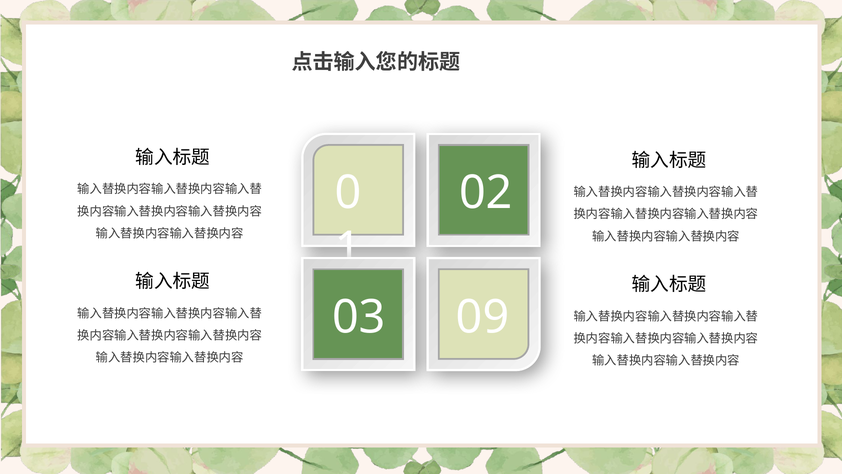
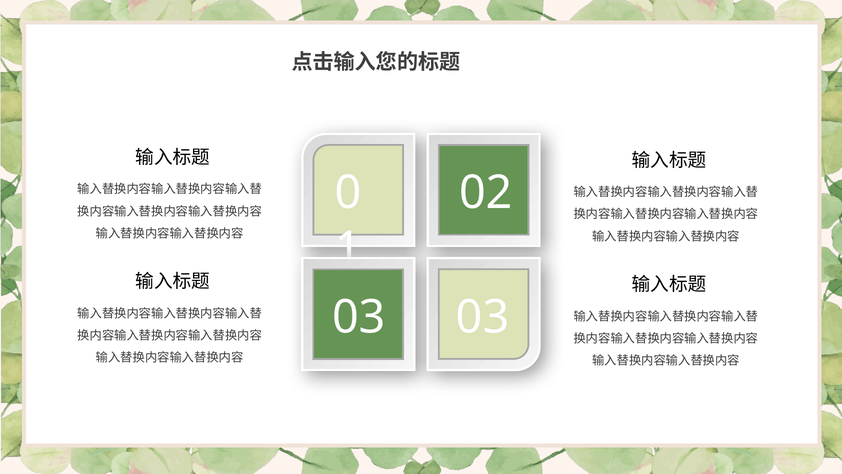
09: 09 -> 03 (483, 317)
